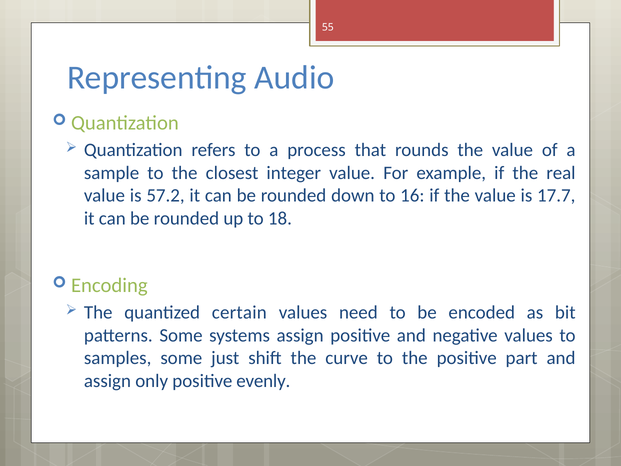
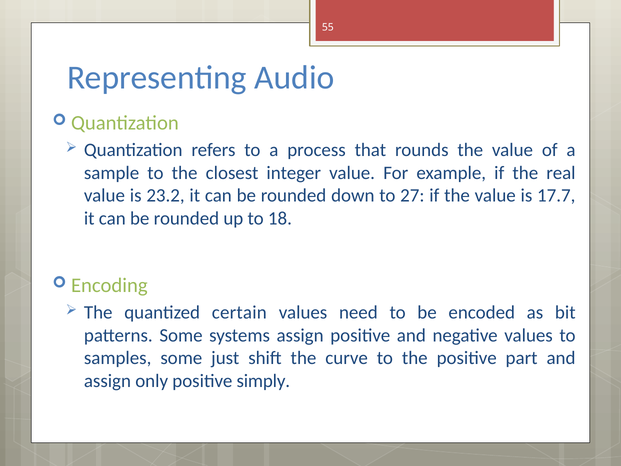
57.2: 57.2 -> 23.2 (166, 196)
16: 16 -> 27 (412, 196)
evenly: evenly -> simply (263, 381)
